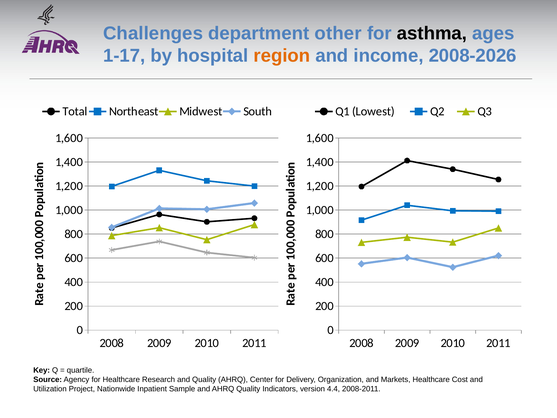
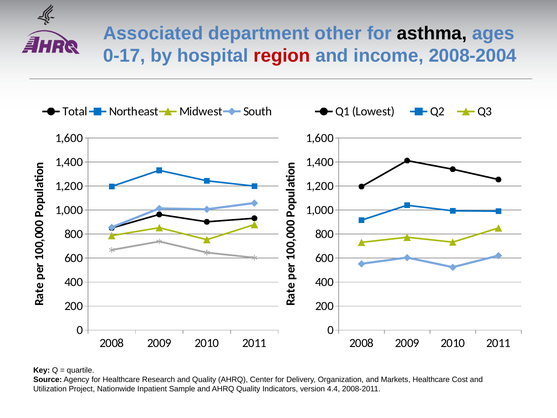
Challenges: Challenges -> Associated (153, 33)
1-17: 1-17 -> 0-17 (124, 56)
region colour: orange -> red (282, 56)
2008-2026: 2008-2026 -> 2008-2004 (473, 56)
